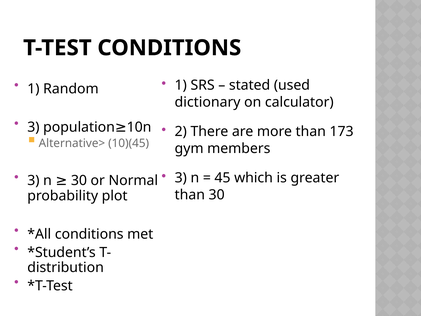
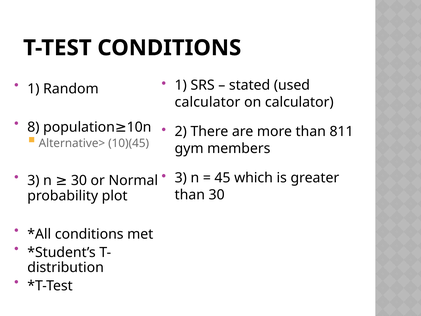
dictionary: dictionary -> calculator (208, 102)
3: 3 -> 8 (33, 127)
173: 173 -> 811 (342, 132)
